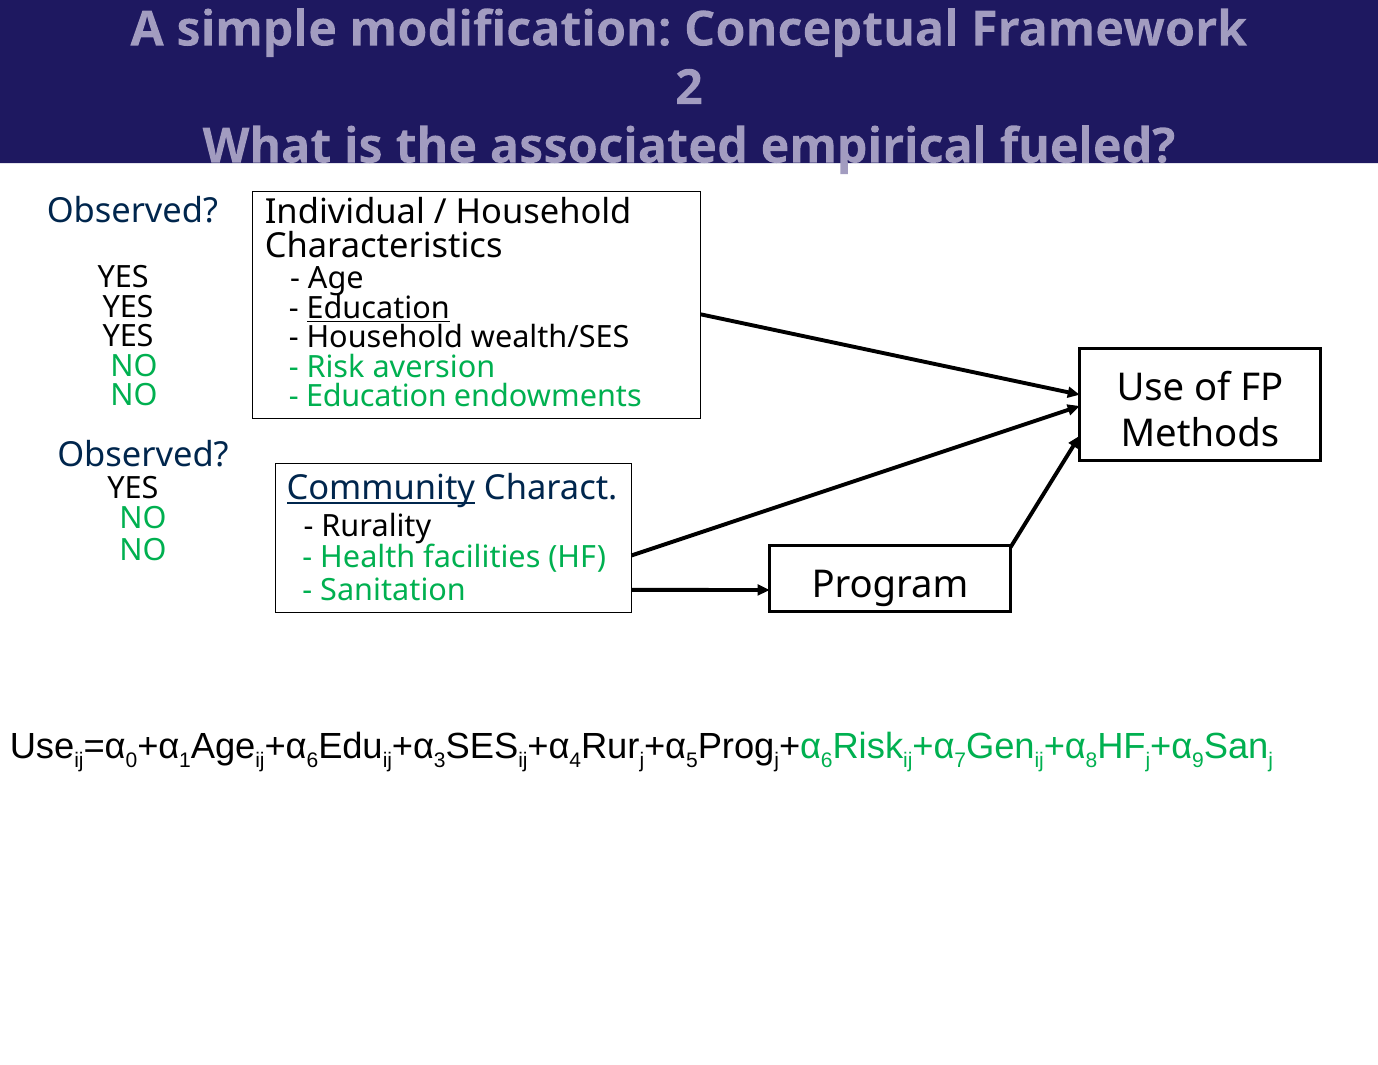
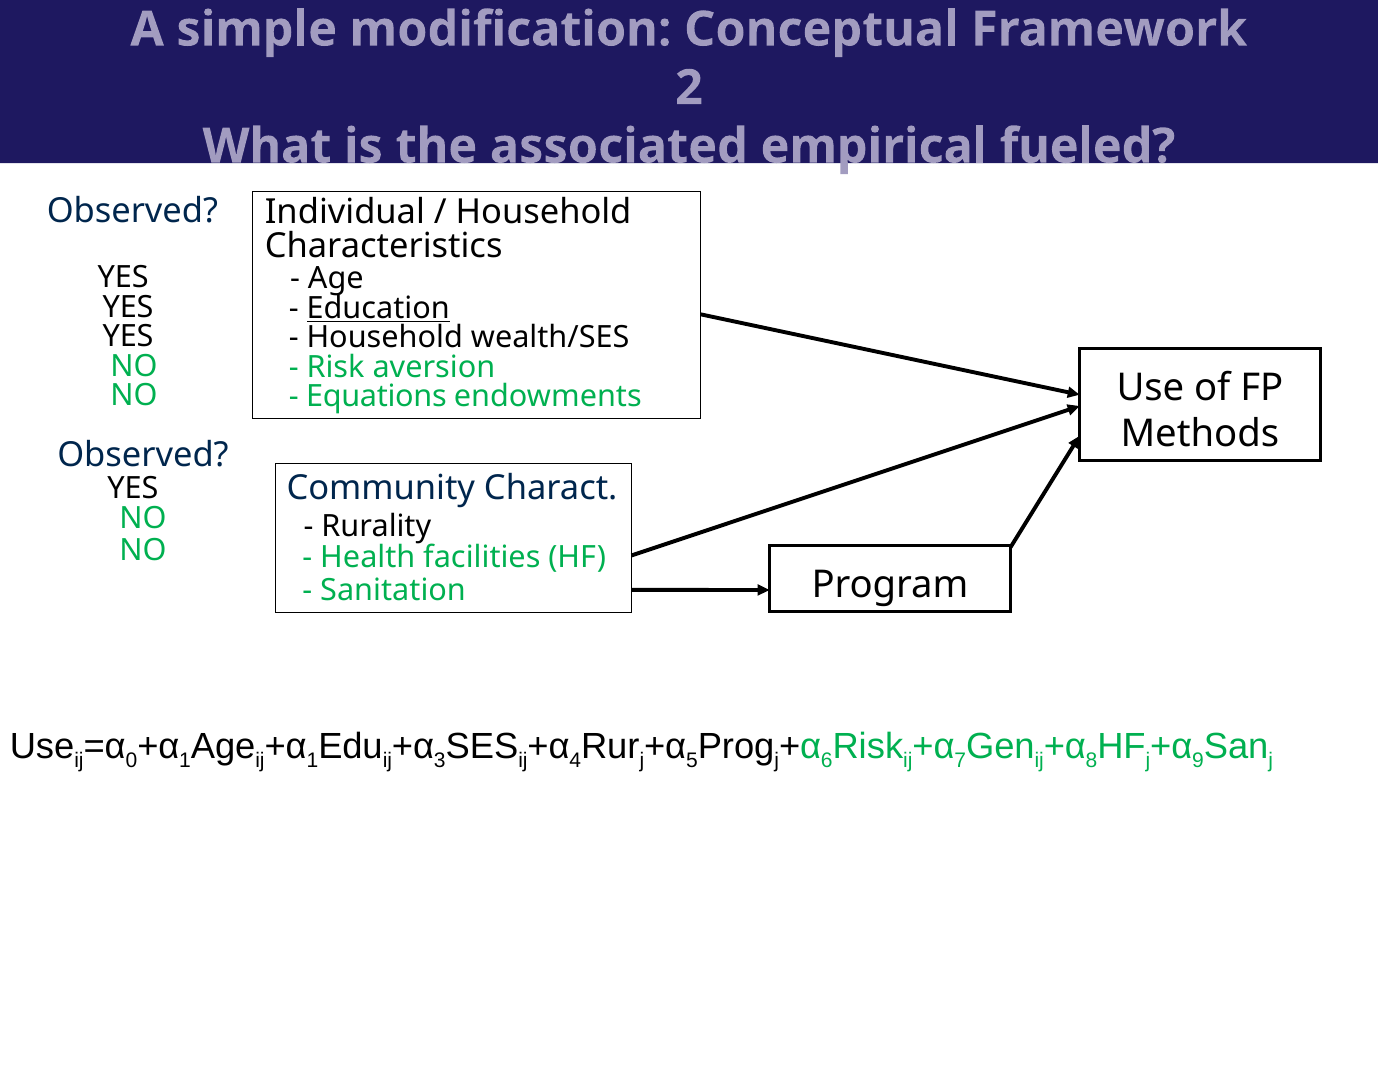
Education: Education -> Equations (376, 396)
Community underline: present -> none (381, 488)
6: 6 -> 1 (312, 760)
